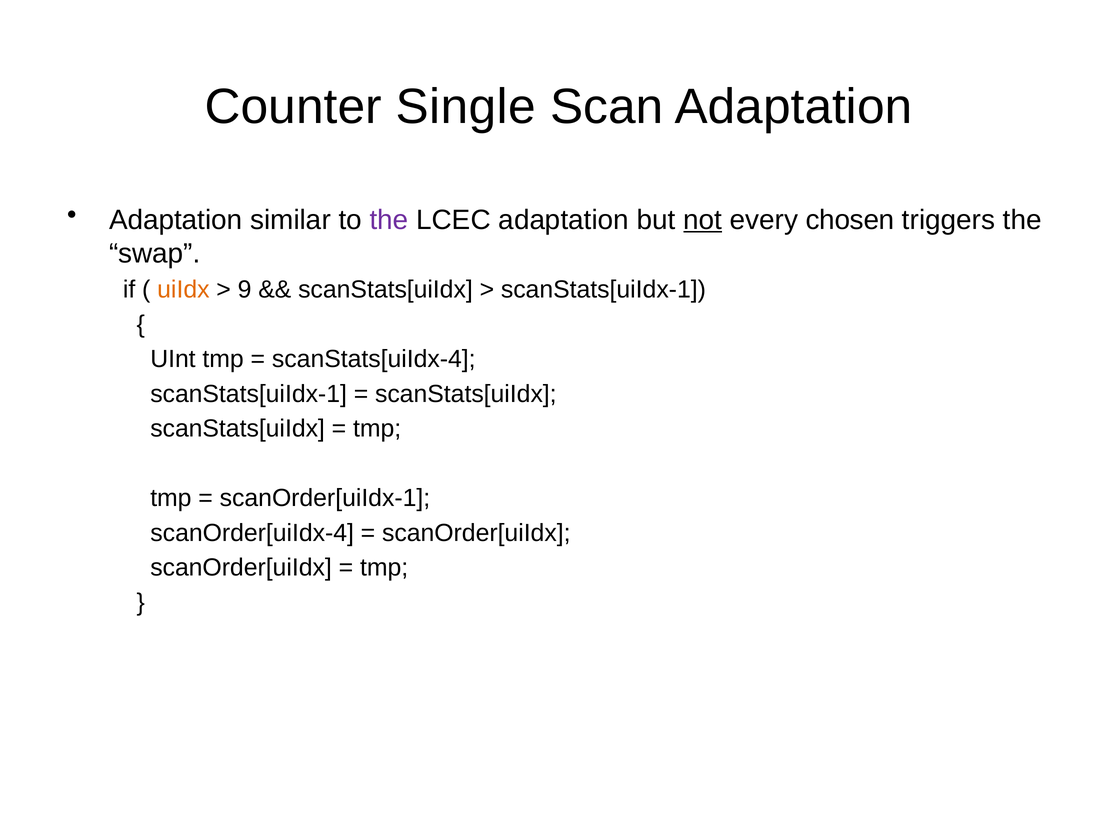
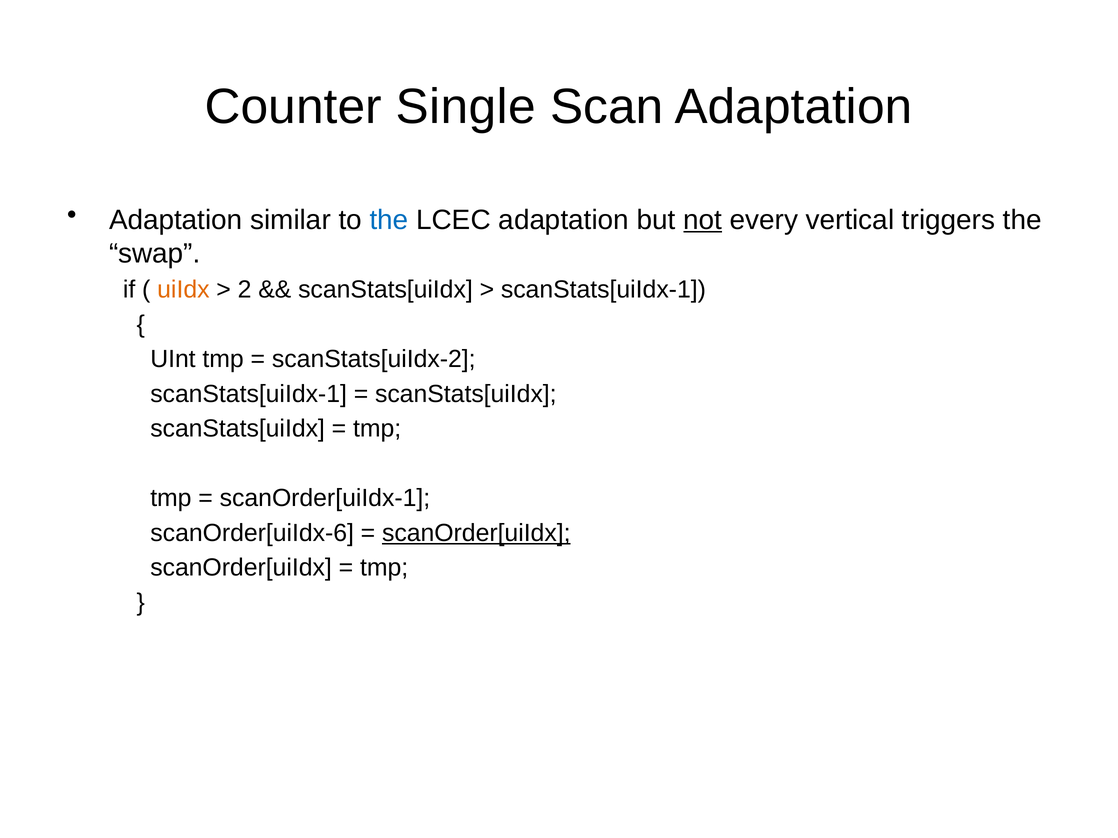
the colour: purple -> blue (389, 220)
chosen: chosen -> vertical (850, 220)
9: 9 -> 2 (245, 290)
scanStats[uiIdx-4: scanStats[uiIdx-4 -> scanStats[uiIdx-2 (374, 359)
scanOrder[uiIdx-4: scanOrder[uiIdx-4 -> scanOrder[uiIdx-6 (252, 533)
scanOrder[uiIdx underline: none -> present (476, 533)
